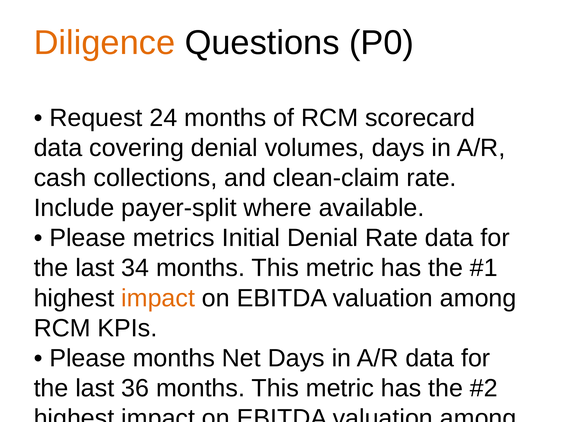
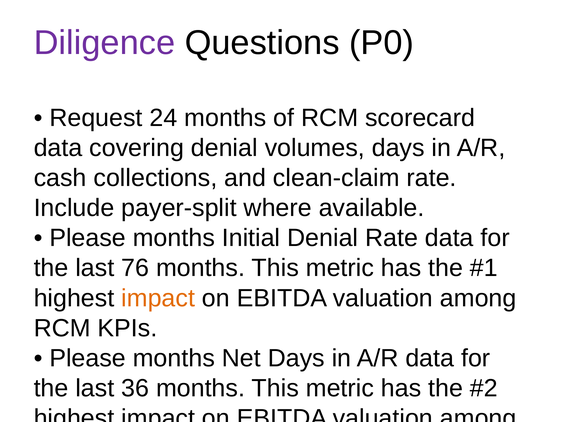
Diligence colour: orange -> purple (104, 43)
metrics: metrics -> months (174, 238)
34: 34 -> 76 (135, 268)
